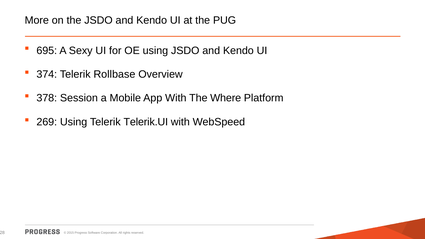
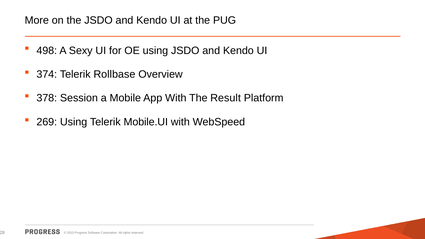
695: 695 -> 498 (47, 51)
Where: Where -> Result (226, 98)
Telerik.UI: Telerik.UI -> Mobile.UI (146, 122)
